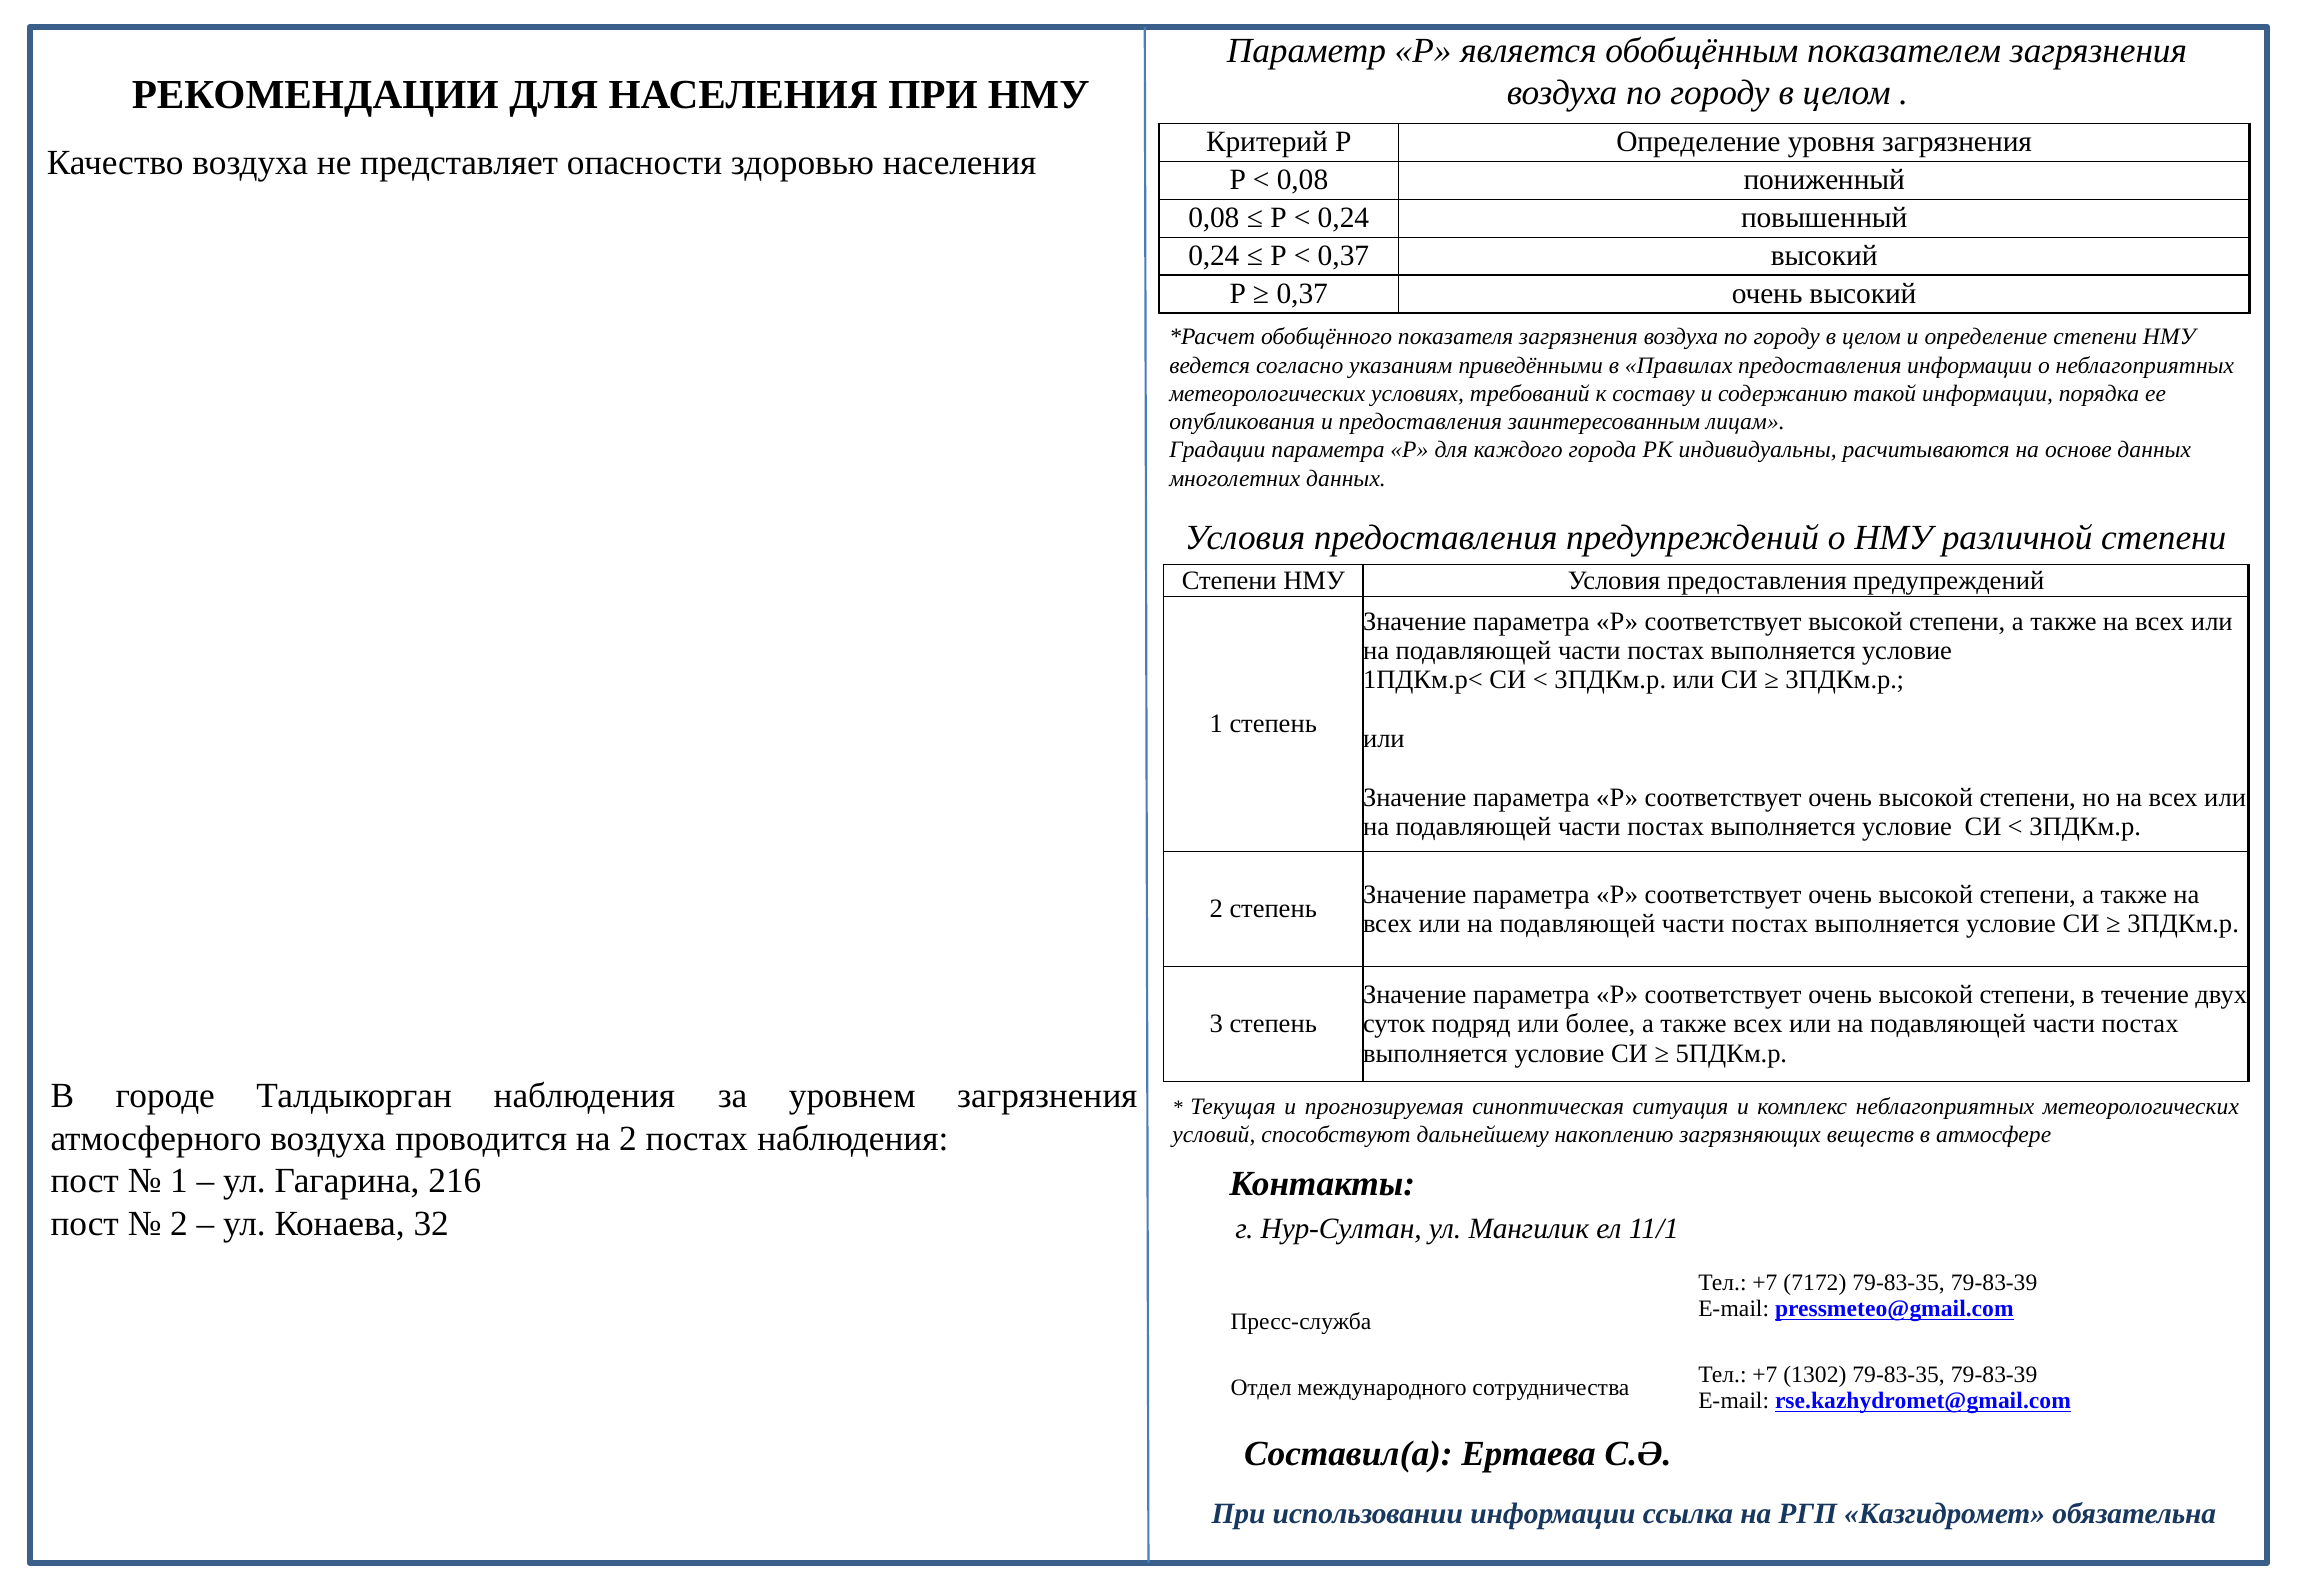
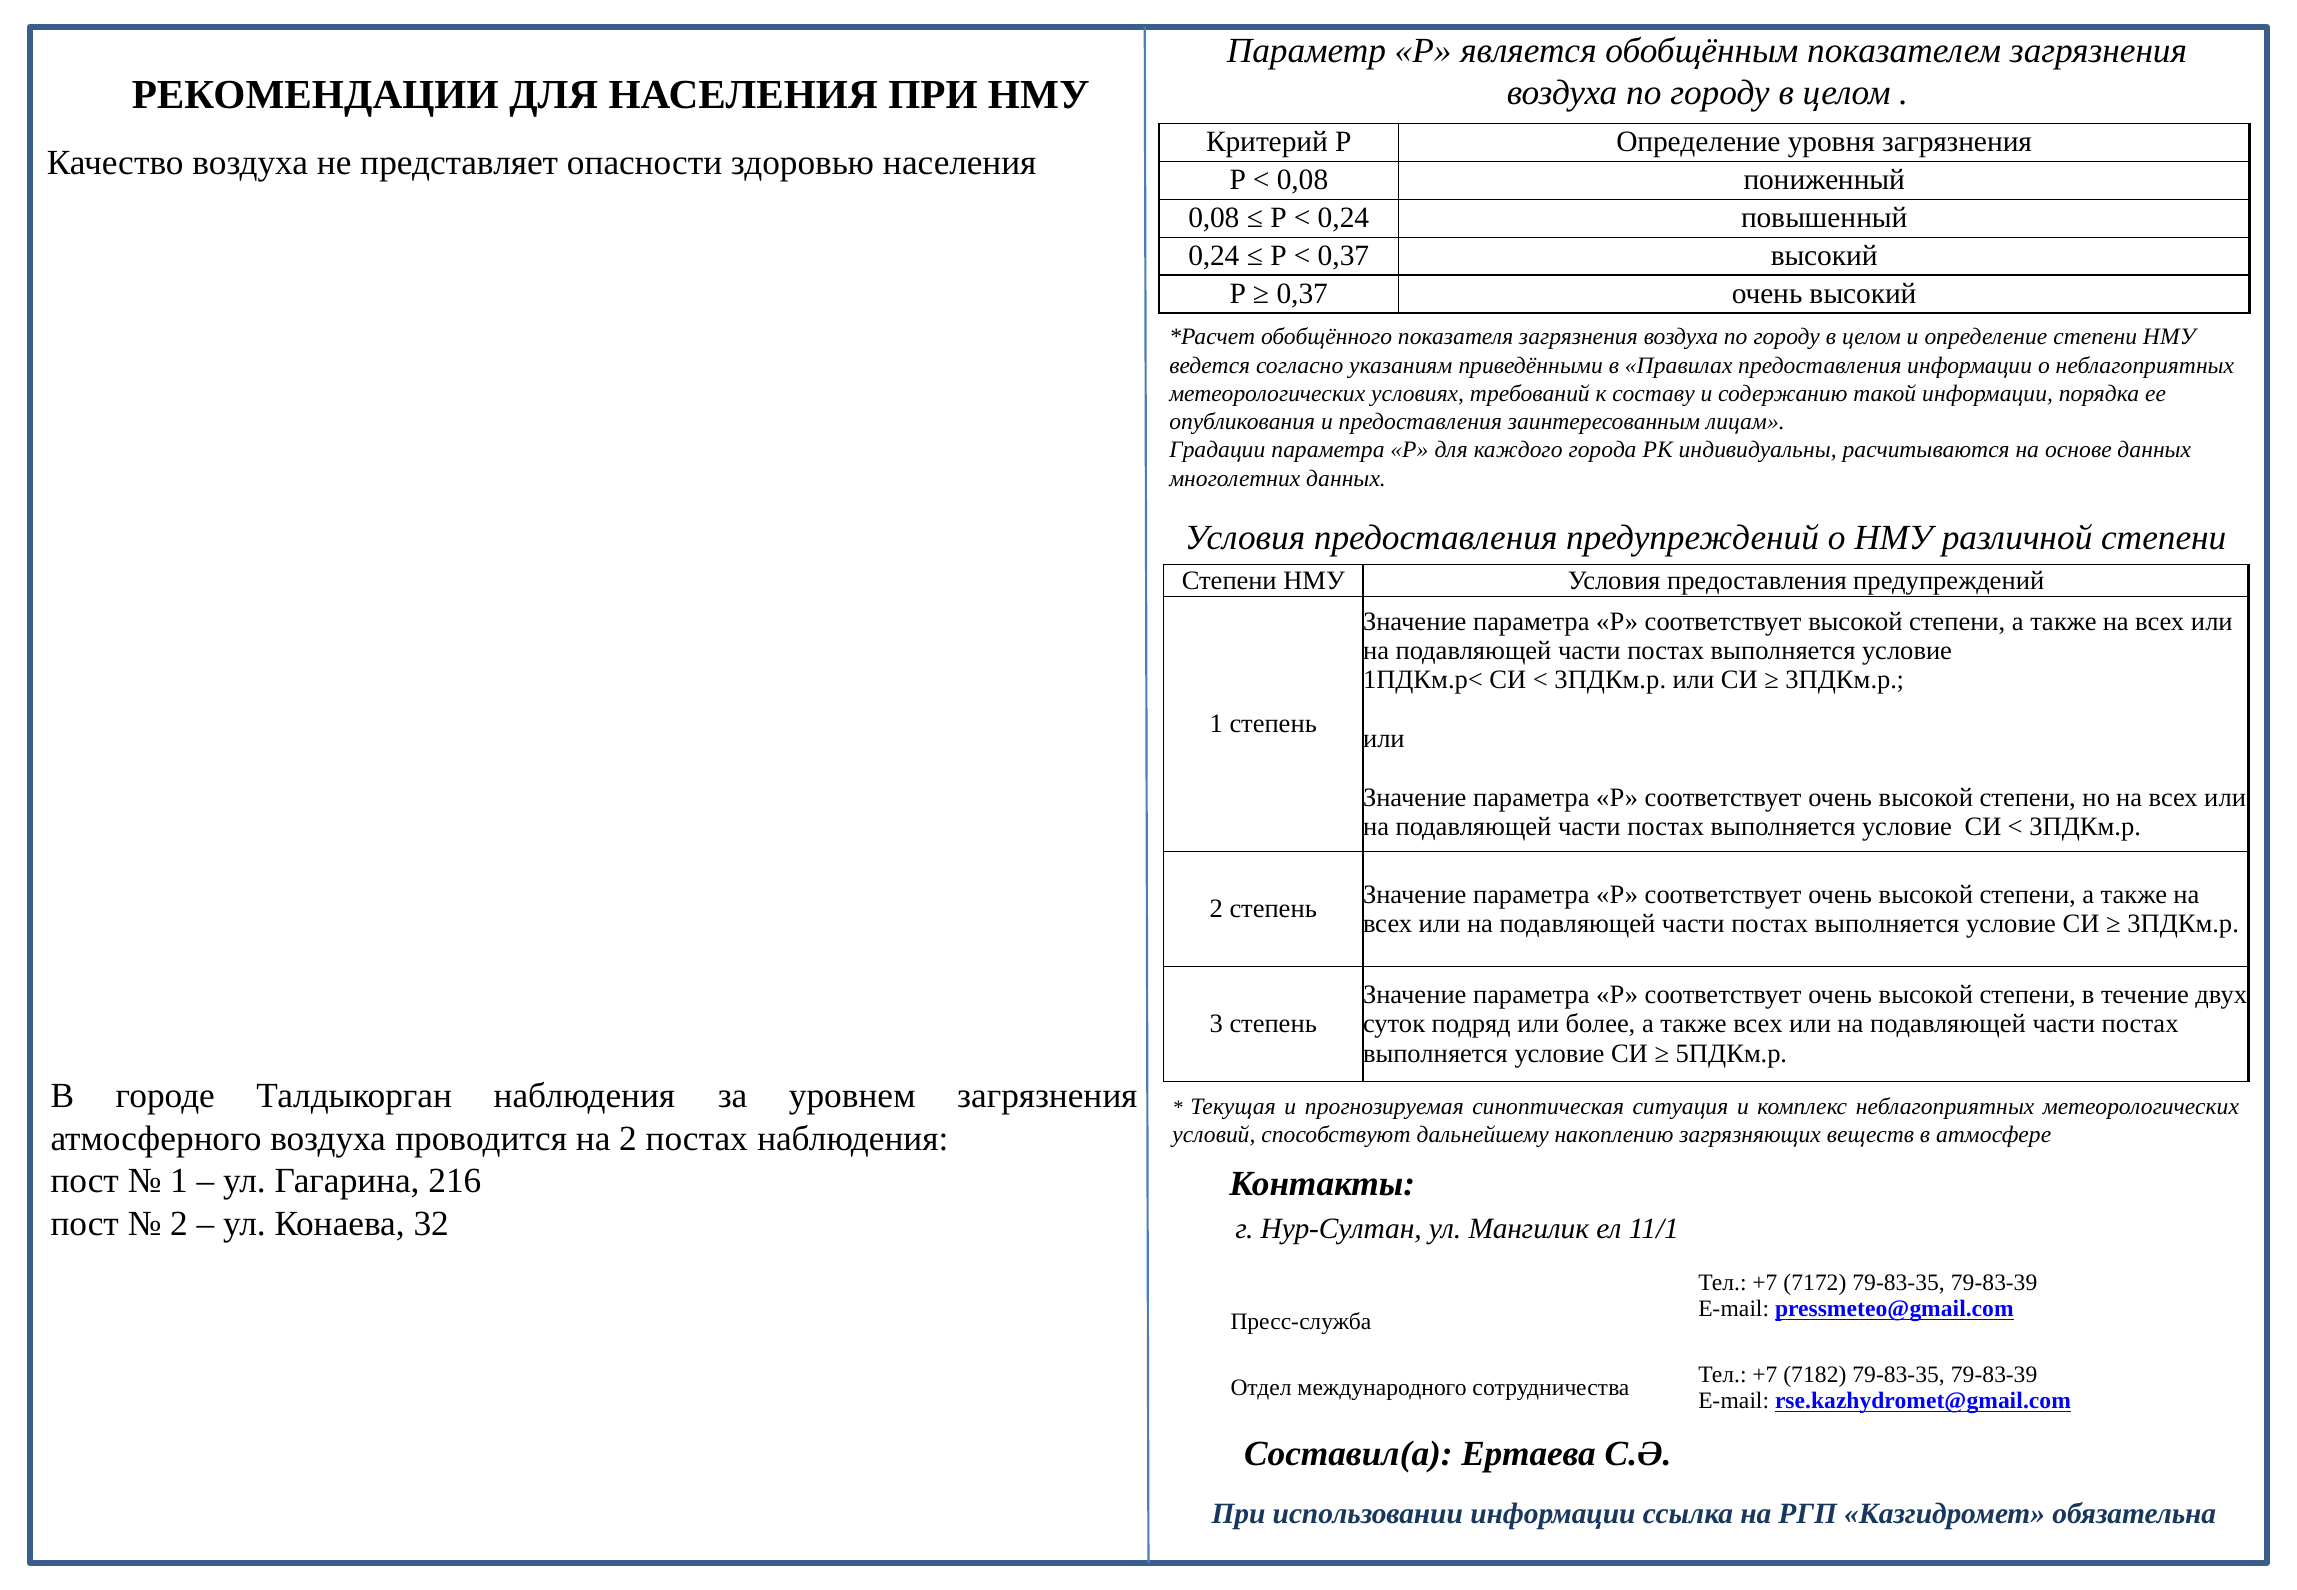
1302: 1302 -> 7182 (1815, 1375)
